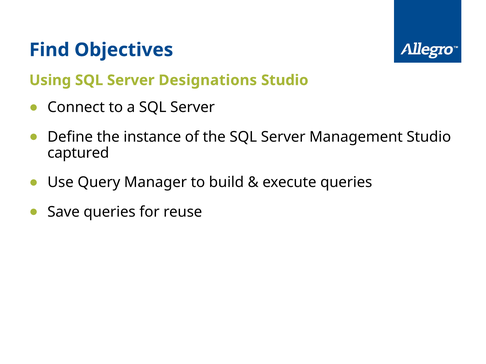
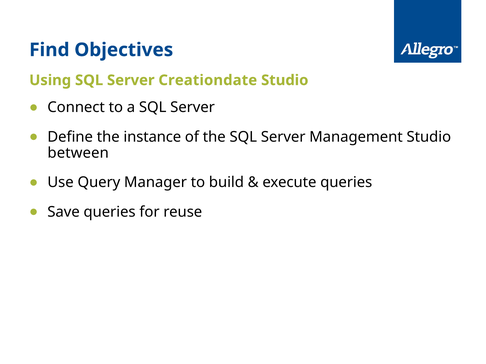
Designations: Designations -> Creationdate (208, 80)
captured: captured -> between (78, 153)
